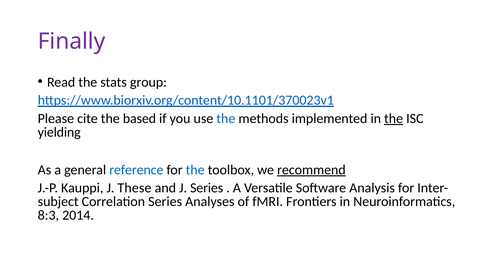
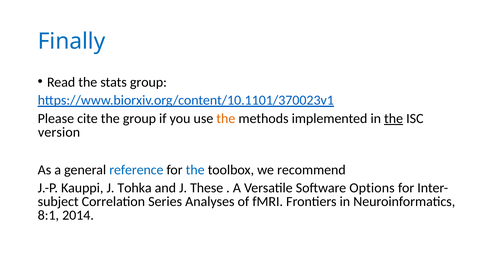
Finally colour: purple -> blue (72, 42)
the based: based -> group (139, 119)
the colour: blue -> orange (226, 119)
yielding: yielding -> version (59, 132)
recommend underline: present -> none (311, 170)
These: These -> Tohka (135, 188)
J Series: Series -> These (207, 188)
Analysis: Analysis -> Options (372, 188)
8:3: 8:3 -> 8:1 (48, 215)
